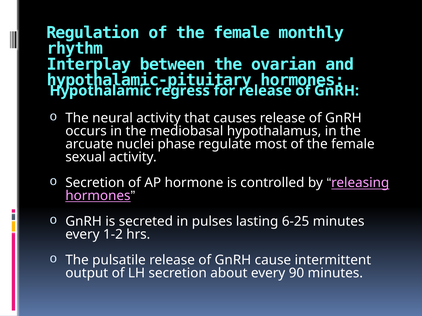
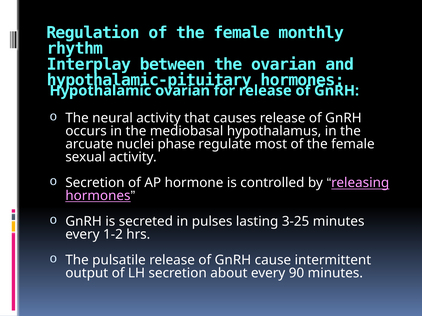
Hypothalamic regress: regress -> ovarian (183, 91)
6-25: 6-25 -> 3-25 (296, 222)
